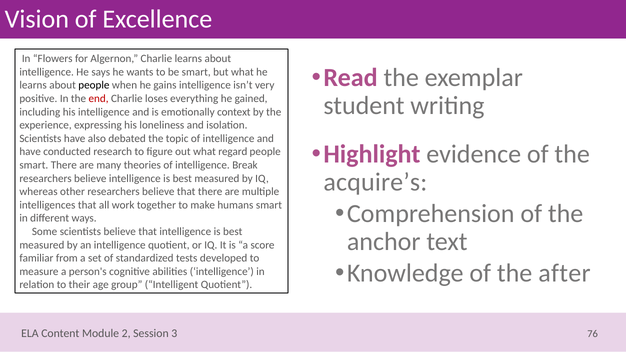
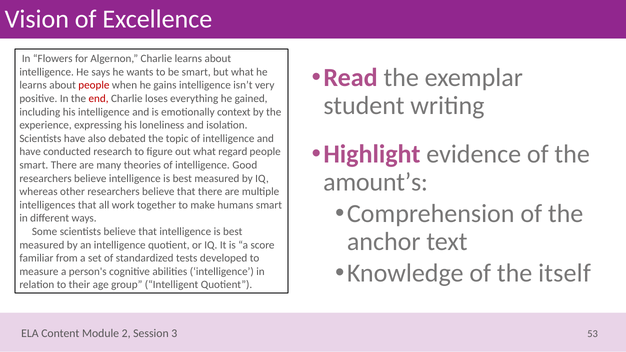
people colour: black -> red (94, 85)
Break: Break -> Good (245, 165)
acquire’s: acquire’s -> amount’s (376, 182)
after: after -> itself (565, 273)
76: 76 -> 53 (593, 334)
